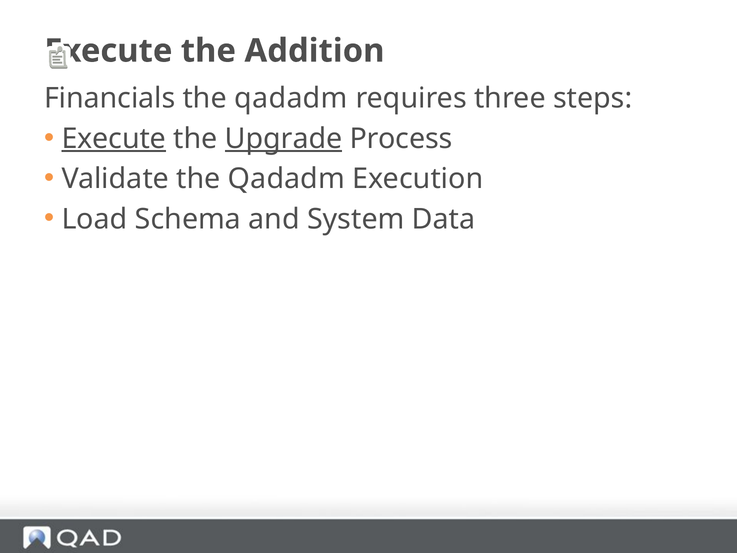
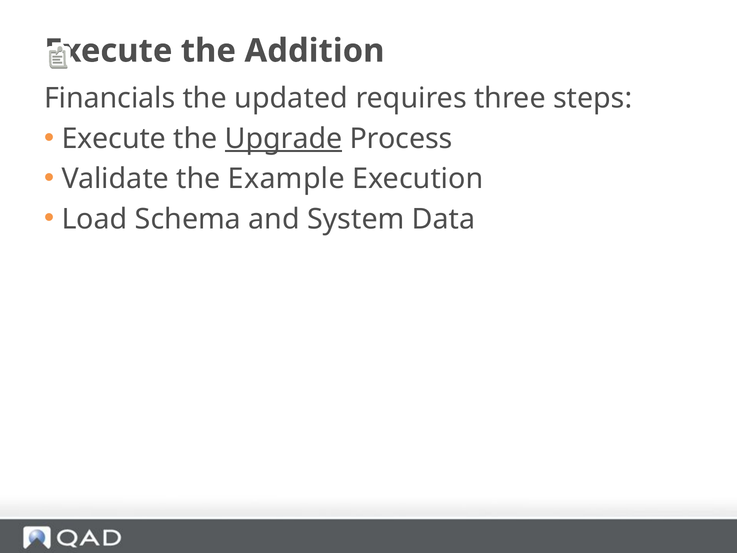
qadadm: qadadm -> updated (291, 98)
Execute underline: present -> none (114, 139)
Validate the Qadadm: Qadadm -> Example (286, 179)
